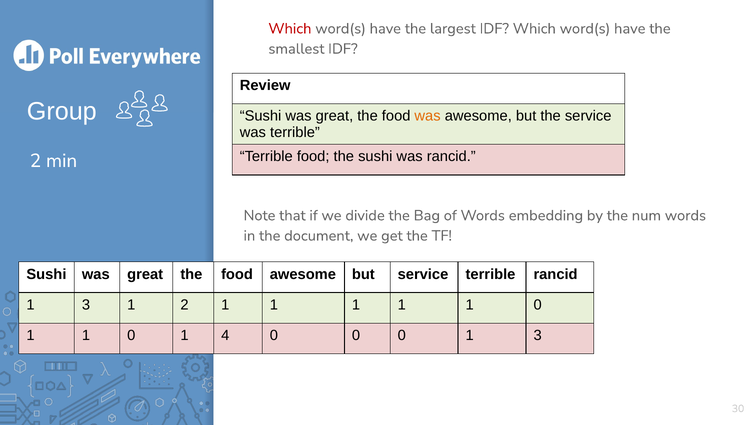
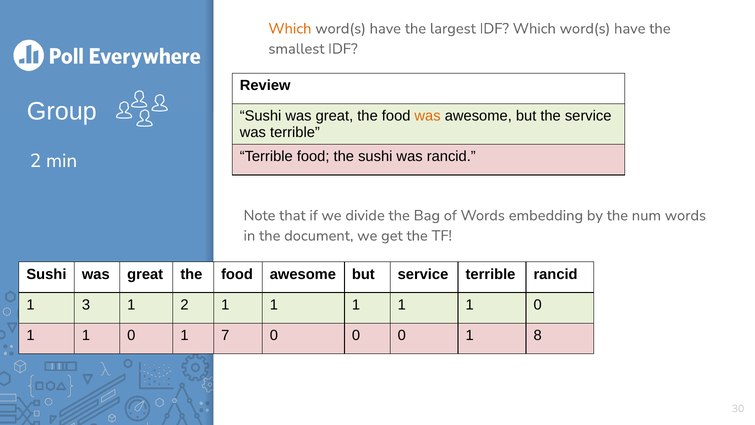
Which colour: red -> orange (290, 29)
4: 4 -> 7 (225, 335)
0 1 3: 3 -> 8 (538, 335)
